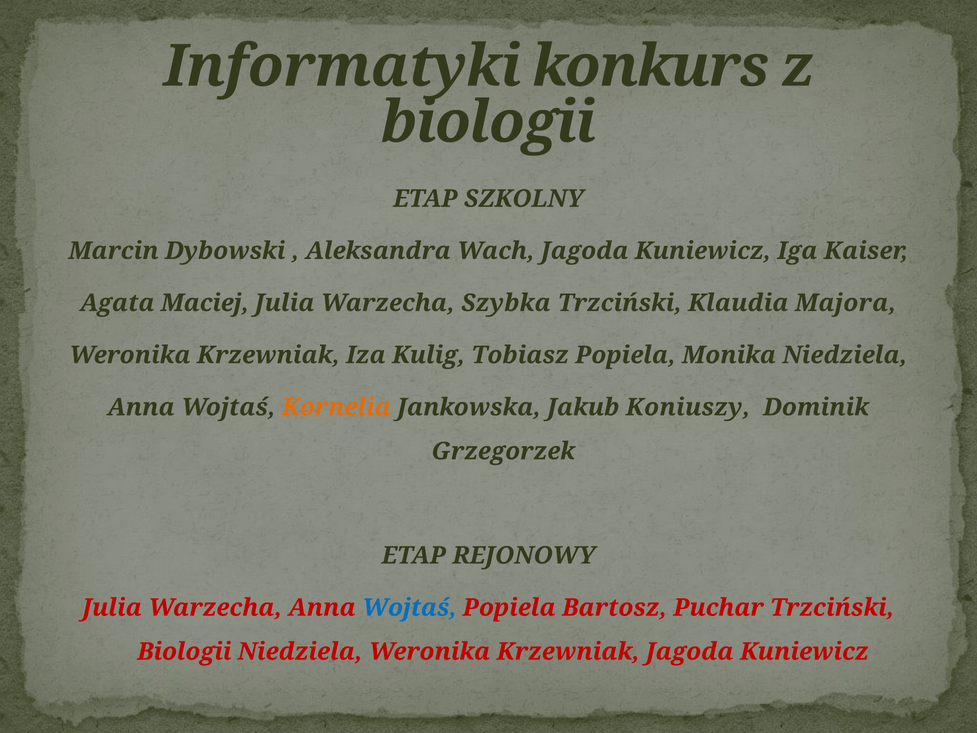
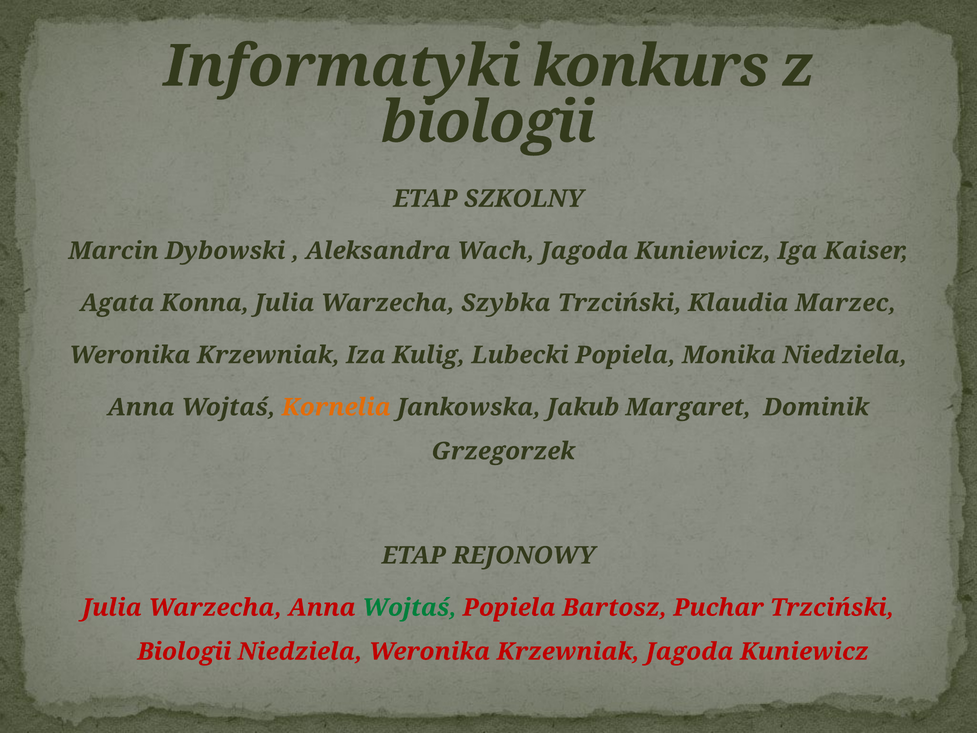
Maciej: Maciej -> Konna (205, 303)
Majora: Majora -> Marzec (845, 303)
Tobiasz: Tobiasz -> Lubecki (520, 355)
Koniuszy: Koniuszy -> Margaret (688, 407)
Wojtaś colour: blue -> green (409, 607)
